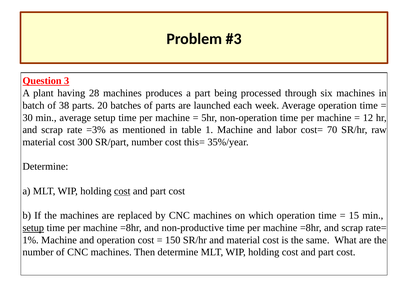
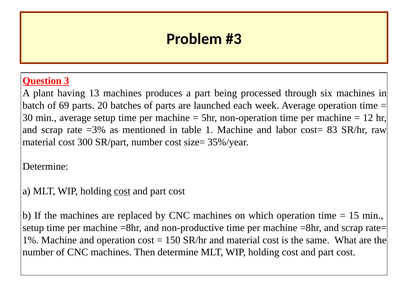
28: 28 -> 13 (94, 93)
38: 38 -> 69 (64, 105)
70: 70 -> 83 (332, 130)
this=: this= -> size= (195, 142)
setup underline: present -> none (33, 228)
